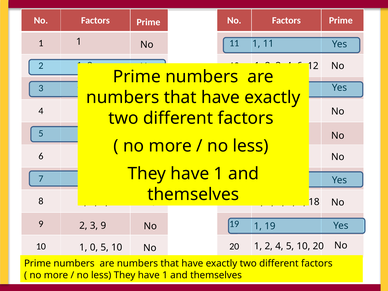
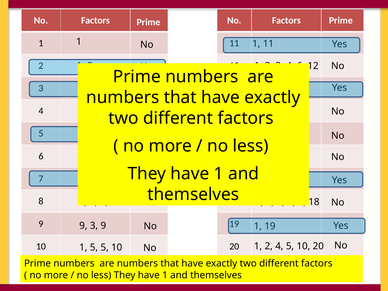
2: 2 -> 9 (83, 226)
0: 0 -> 5 (94, 247)
